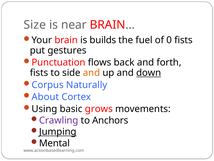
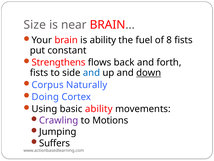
is builds: builds -> ability (103, 40)
0: 0 -> 8 (169, 40)
gestures: gestures -> constant (67, 50)
Punctuation: Punctuation -> Strengthens (59, 62)
and colour: orange -> blue (92, 73)
About: About -> Doing (45, 97)
basic grows: grows -> ability (99, 109)
Anchors: Anchors -> Motions (110, 120)
Jumping underline: present -> none (58, 131)
Mental: Mental -> Suffers (55, 143)
